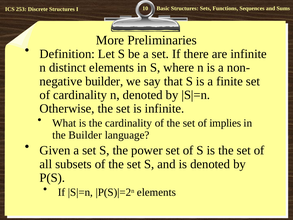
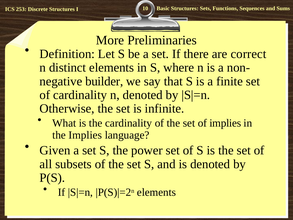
are infinite: infinite -> correct (249, 54)
the Builder: Builder -> Implies (85, 135)
